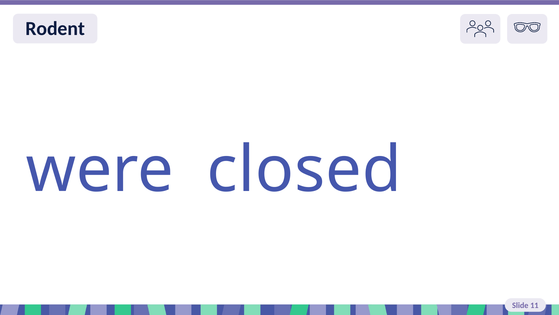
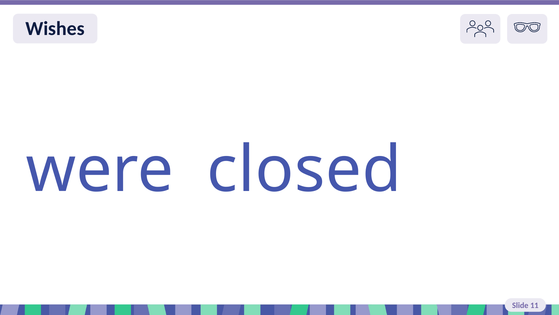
Rodent: Rodent -> Wishes (55, 28)
